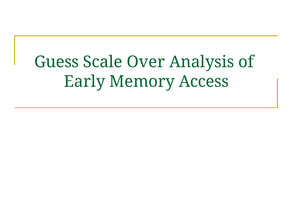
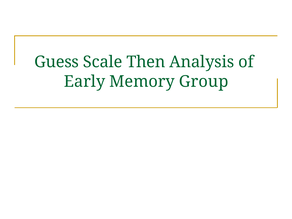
Over: Over -> Then (146, 62)
Access: Access -> Group (204, 81)
